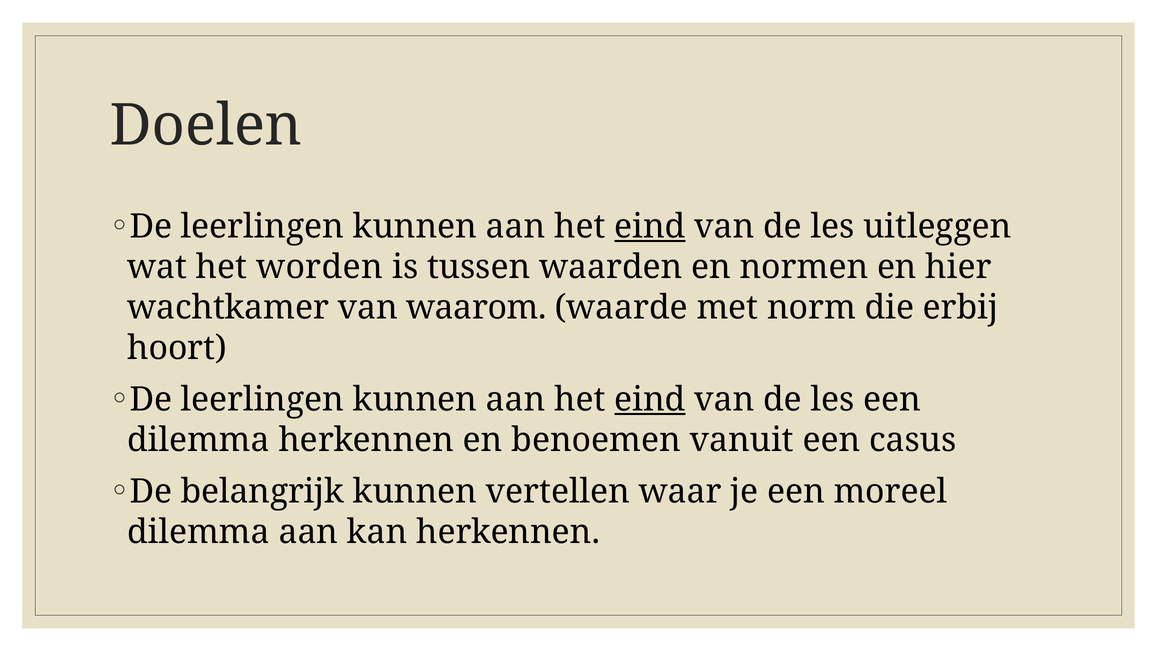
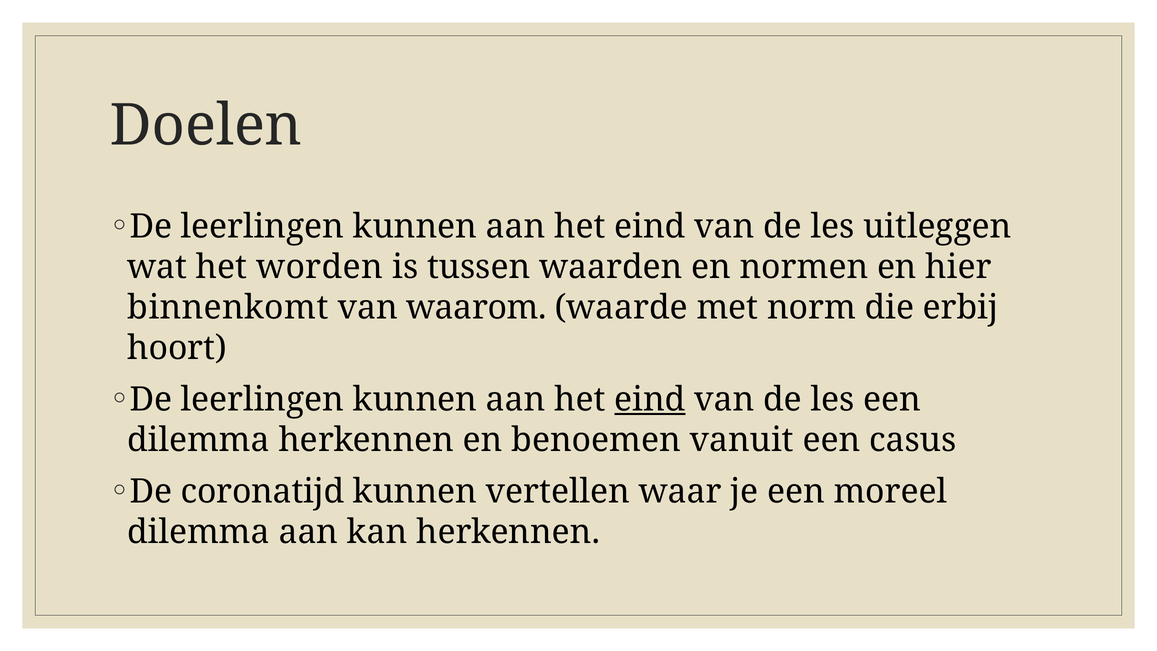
eind underline: present -> none (650, 227)
wachtkamer: wachtkamer -> binnenkomt (228, 308)
belangrijk: belangrijk -> coronatijd (263, 491)
